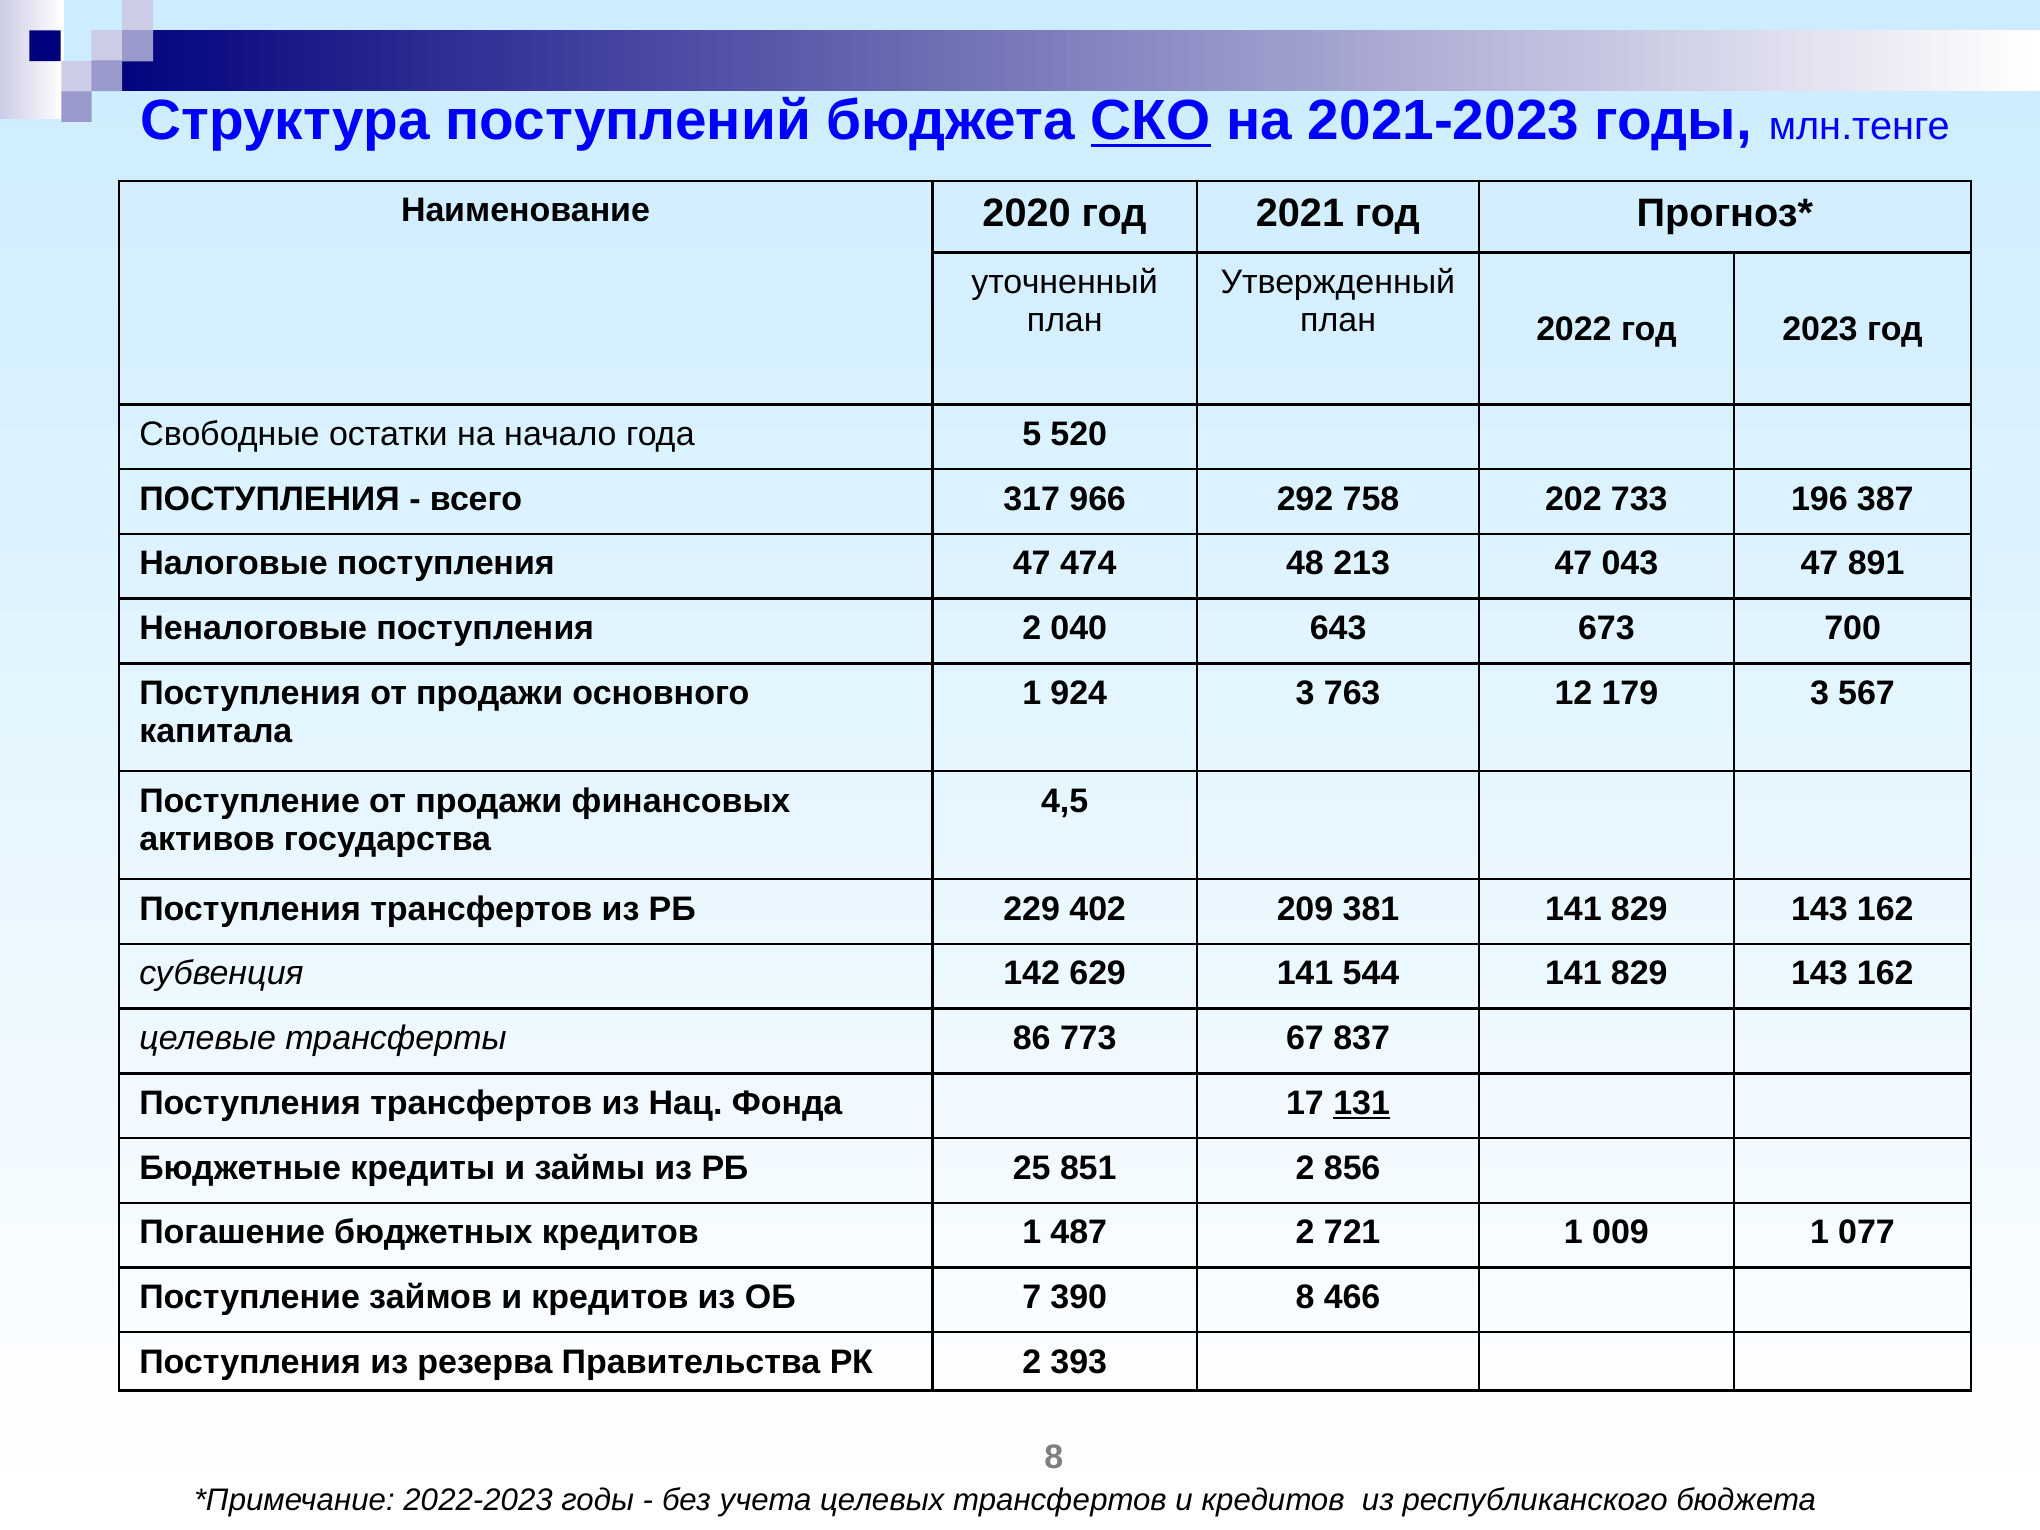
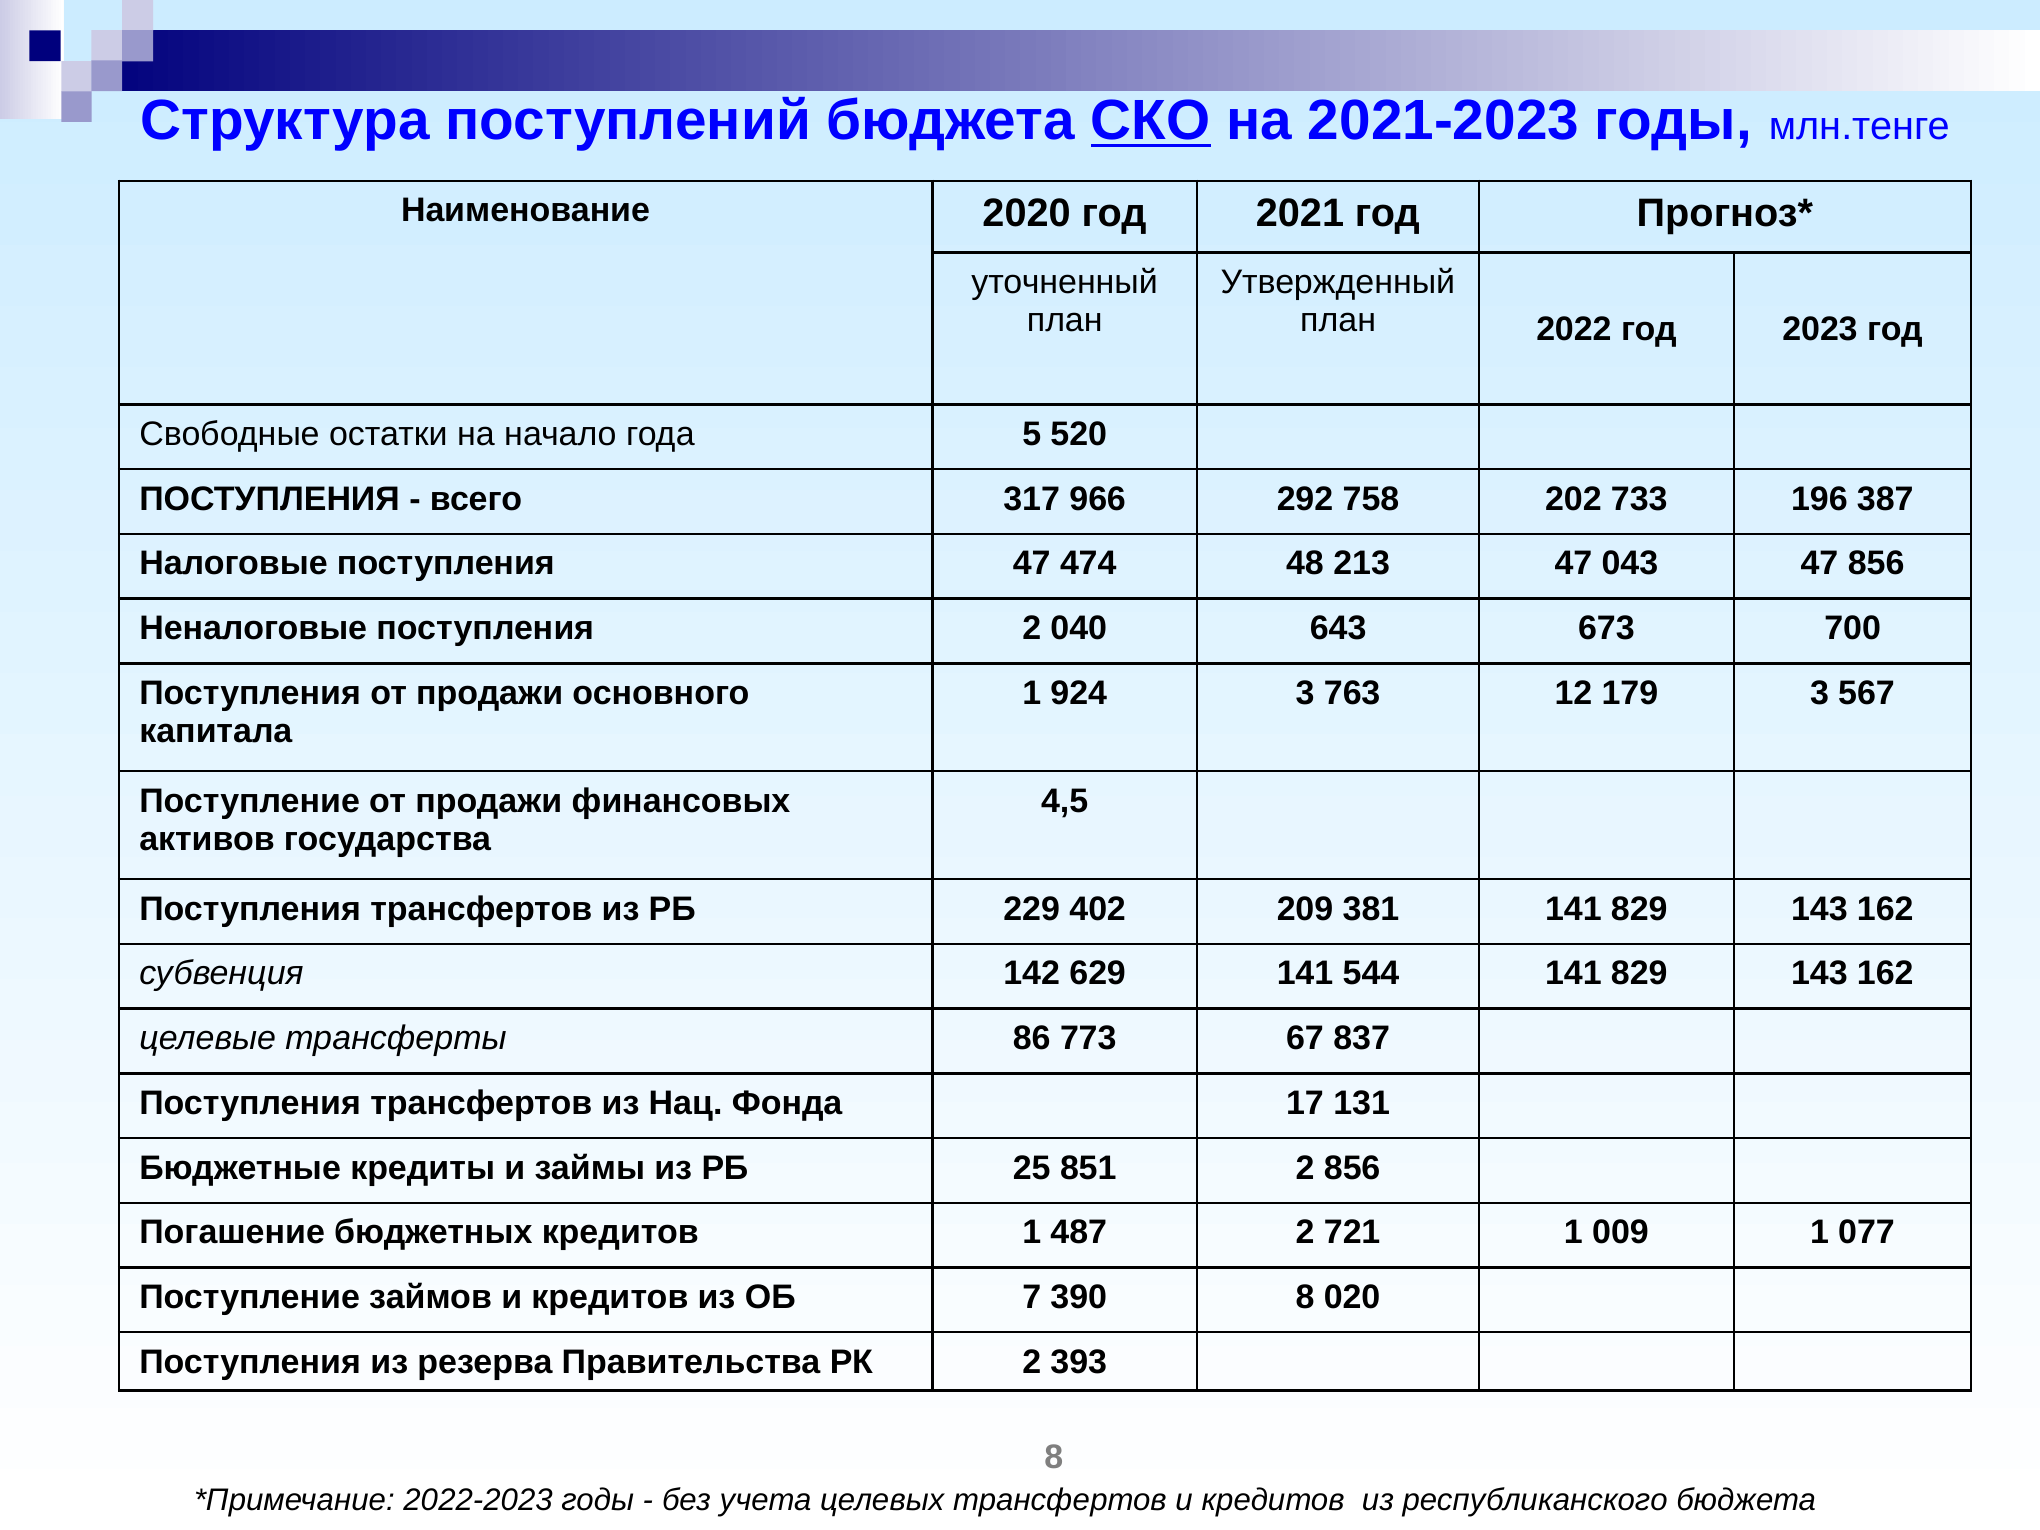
47 891: 891 -> 856 (1876, 564)
131 underline: present -> none (1362, 1103)
466: 466 -> 020 (1352, 1297)
